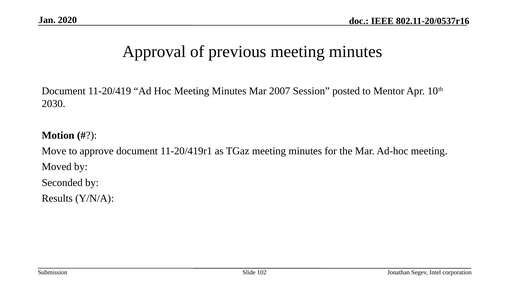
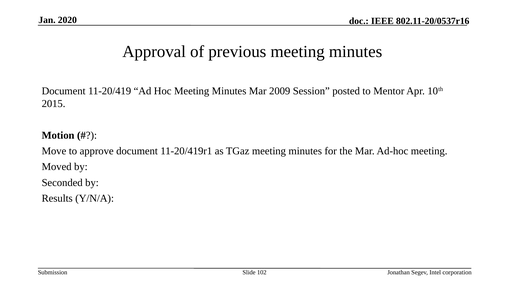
2007: 2007 -> 2009 (280, 91)
2030: 2030 -> 2015 (54, 104)
